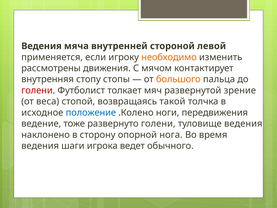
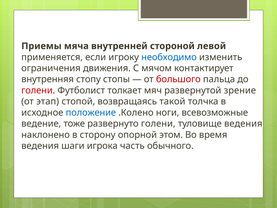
Ведения: Ведения -> Приемы (41, 46)
необходимо colour: orange -> blue (169, 57)
рассмотрены: рассмотрены -> ограничения (51, 68)
большого colour: orange -> red (178, 79)
веса: веса -> этап (48, 101)
передвижения: передвижения -> всевозможные (215, 112)
нога: нога -> этом (171, 135)
ведет: ведет -> часть (132, 146)
